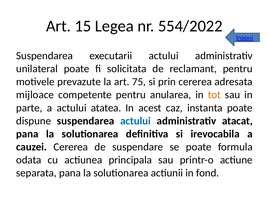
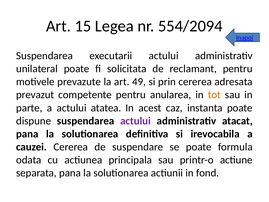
554/2022: 554/2022 -> 554/2094 (190, 26)
75: 75 -> 49 (139, 82)
mijloace: mijloace -> prevazut (35, 95)
actului colour: blue -> purple (135, 121)
